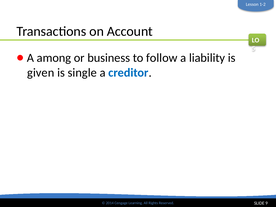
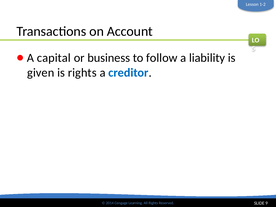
among: among -> capital (54, 58)
is single: single -> rights (82, 73)
